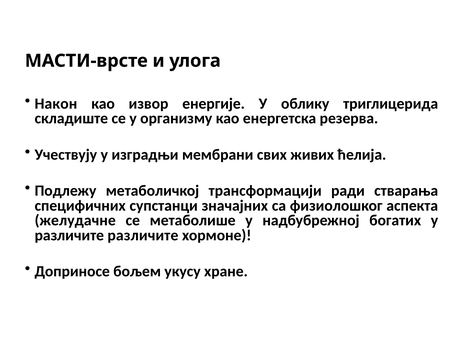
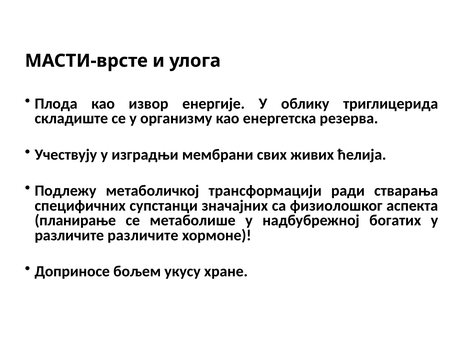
Након: Након -> Плода (56, 104)
желудачне: желудачне -> планирање (75, 221)
